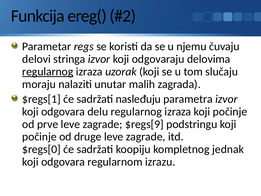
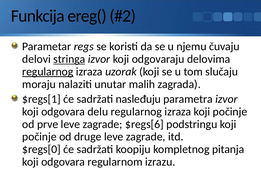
stringa underline: none -> present (69, 59)
$regs[9: $regs[9 -> $regs[6 (144, 124)
jednak: jednak -> pitanja (228, 149)
